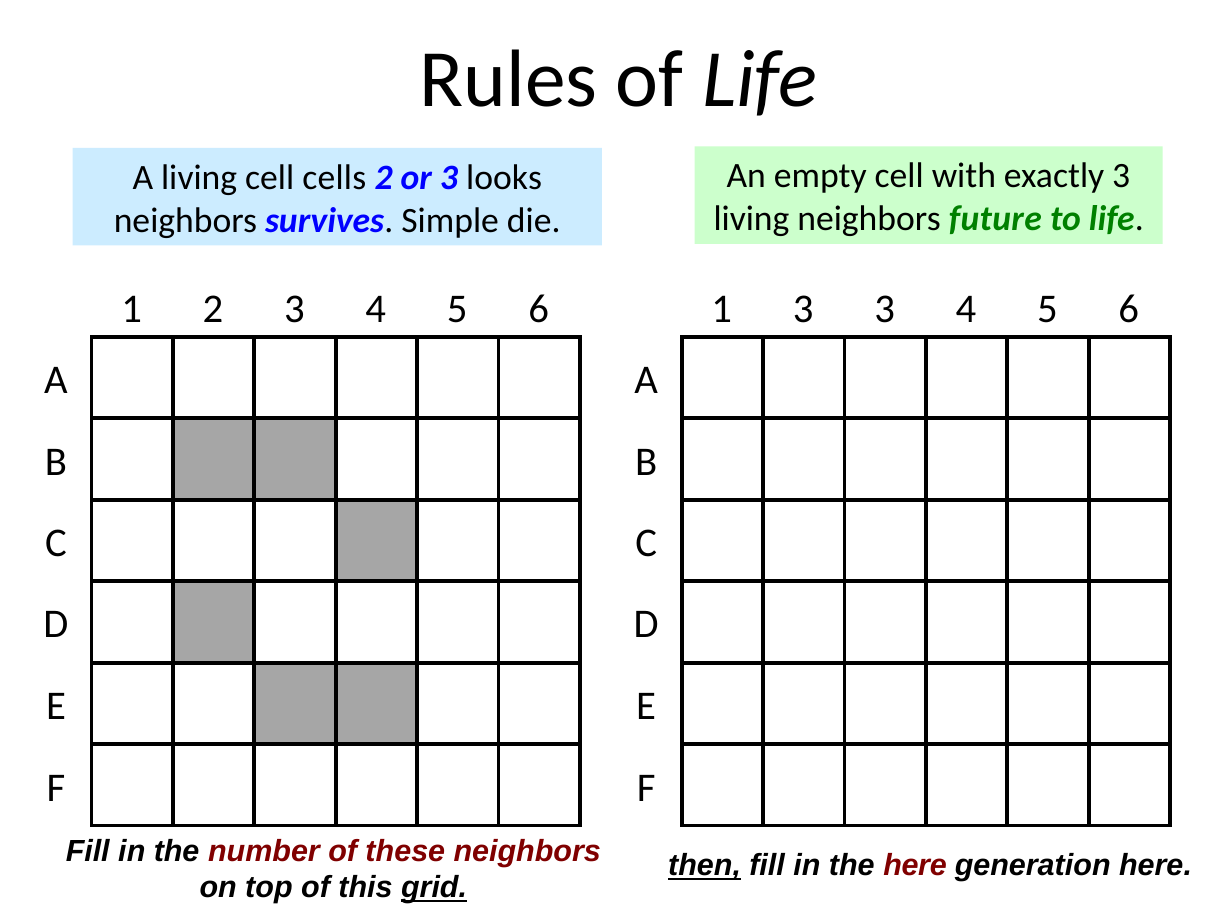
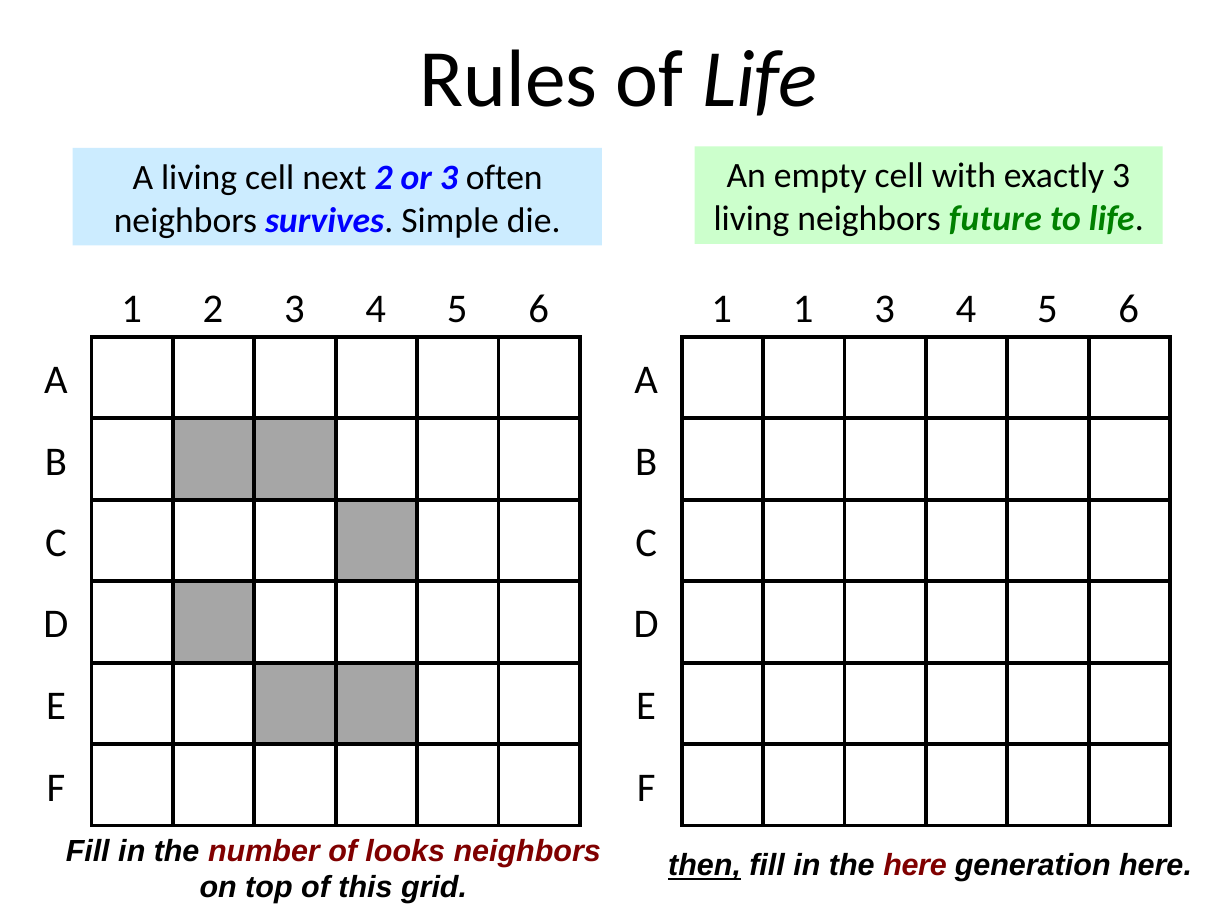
cells: cells -> next (334, 178)
looks: looks -> often (504, 178)
1 3: 3 -> 1 (803, 309)
these: these -> looks (405, 851)
grid underline: present -> none (434, 887)
